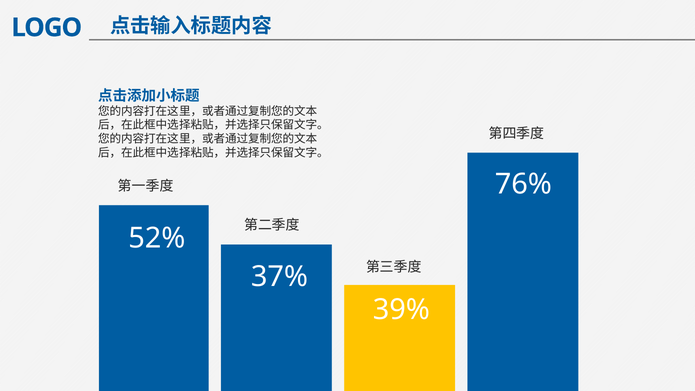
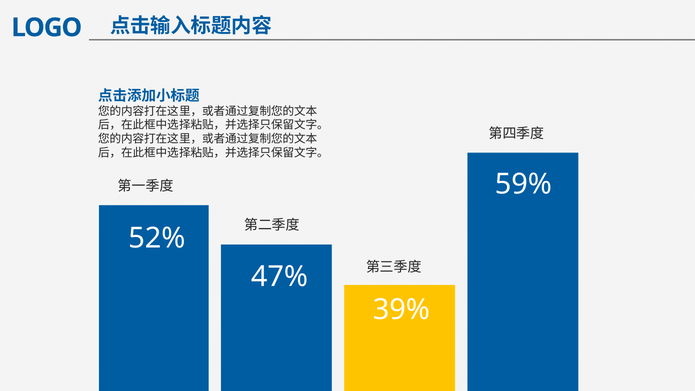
76%: 76% -> 59% (523, 184)
37%: 37% -> 47% (279, 277)
